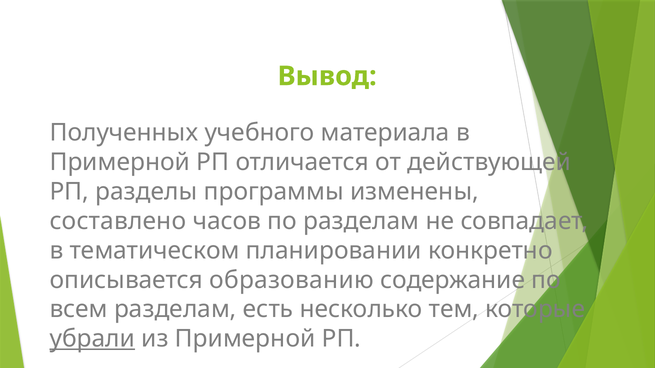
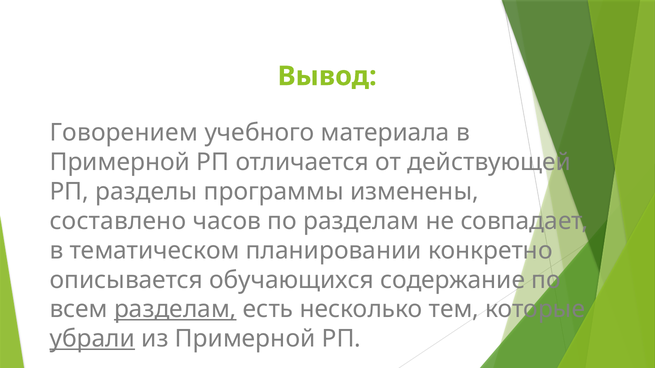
Полученных: Полученных -> Говорением (124, 133)
образованию: образованию -> обучающихся (292, 280)
разделам underline: none -> present (175, 310)
